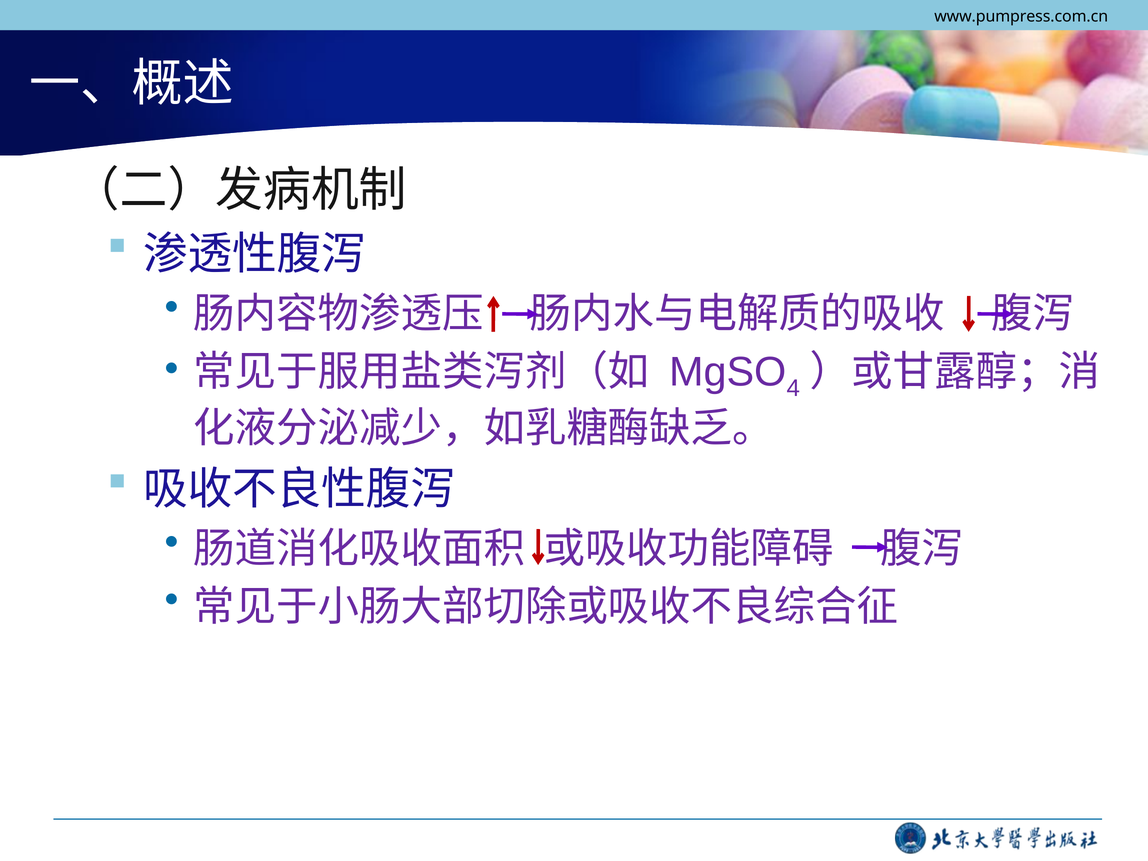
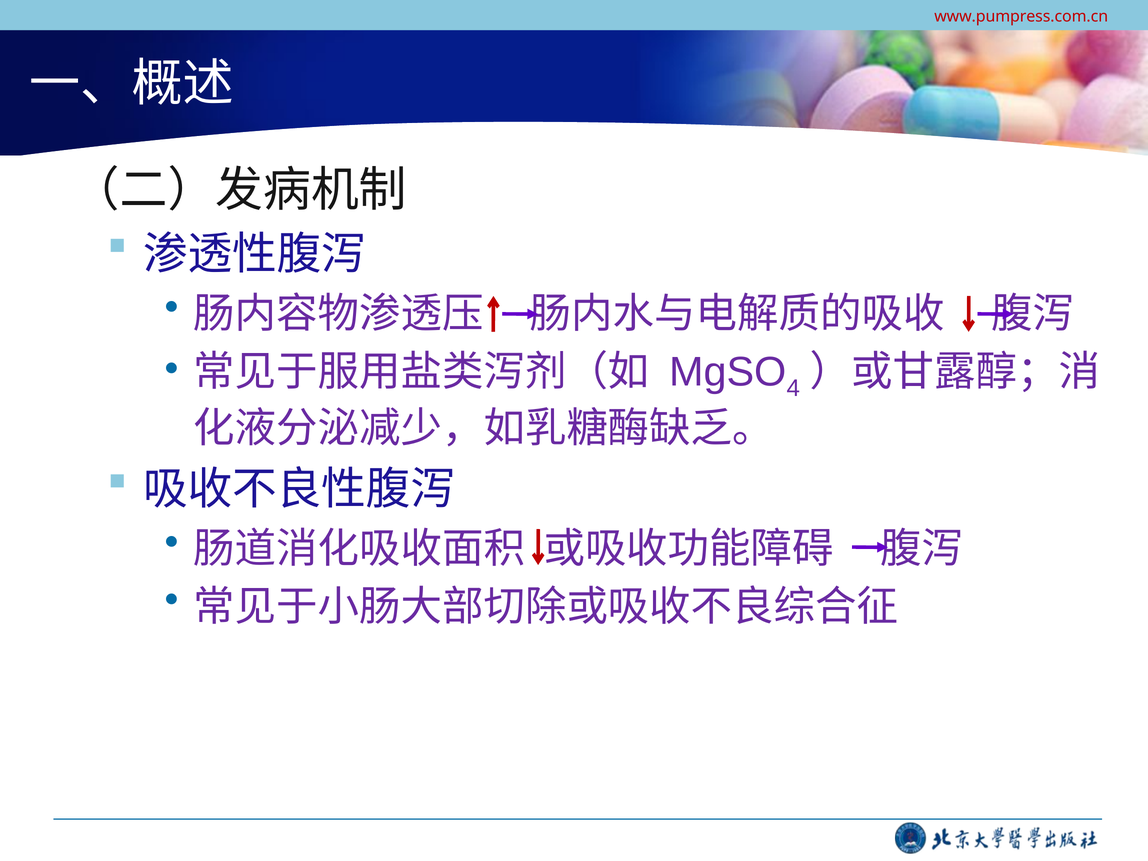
www.pumpress.com.cn colour: black -> red (1021, 16)
